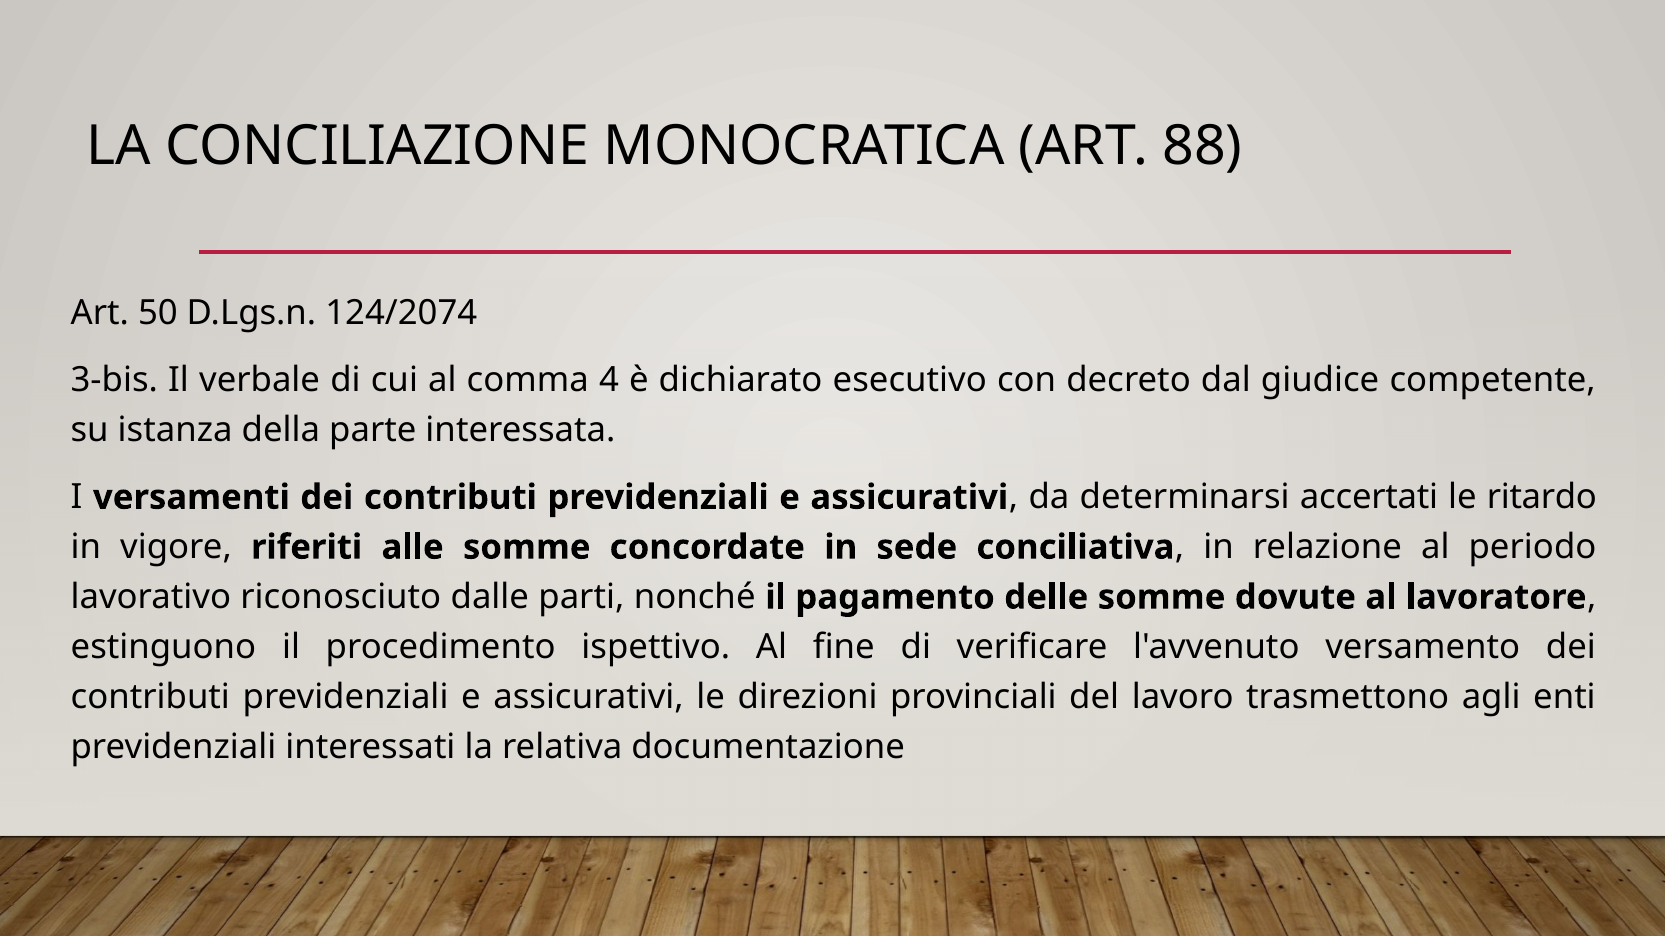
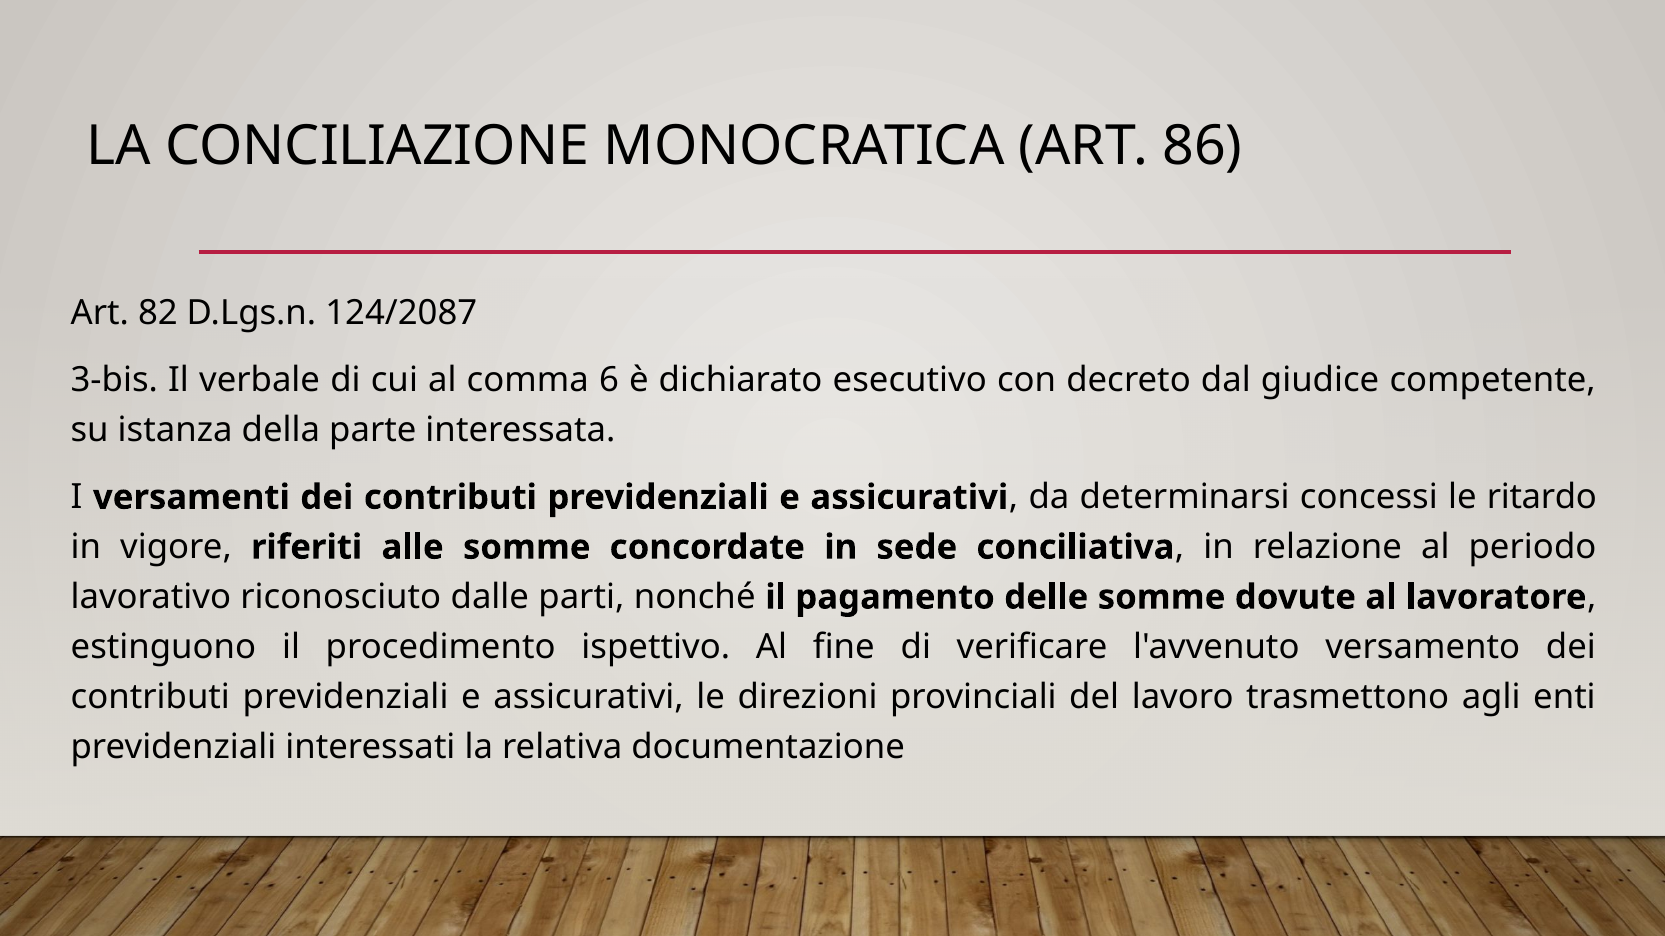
88: 88 -> 86 (1202, 146)
50: 50 -> 82 (158, 313)
124/2074: 124/2074 -> 124/2087 (401, 313)
4: 4 -> 6 (609, 380)
accertati: accertati -> concessi (1369, 498)
